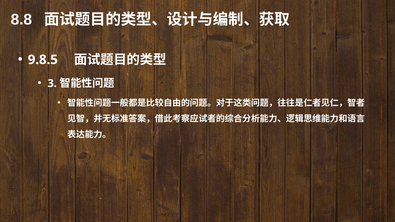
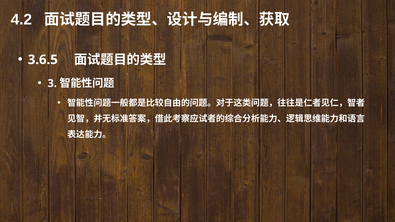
8.8: 8.8 -> 4.2 (21, 19)
9.8.5: 9.8.5 -> 3.6.5 (43, 60)
